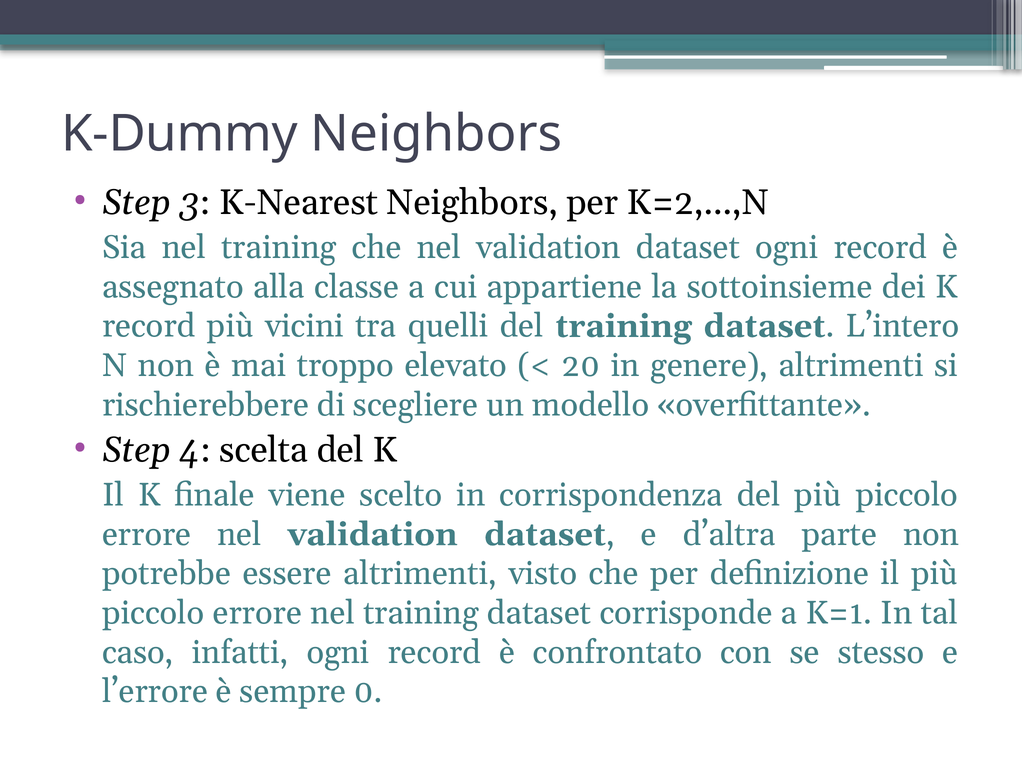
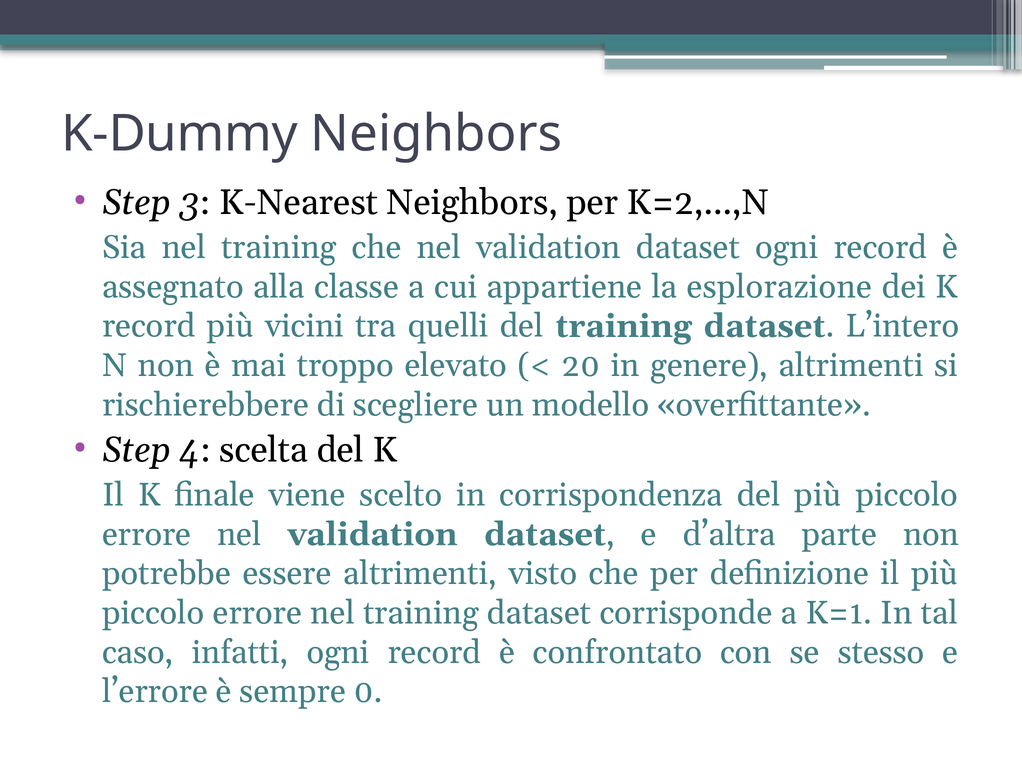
sottoinsieme: sottoinsieme -> esplorazione (779, 287)
